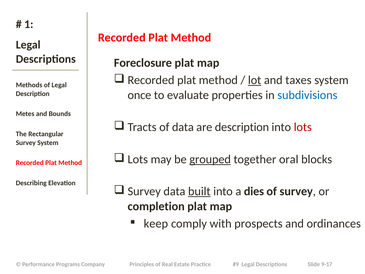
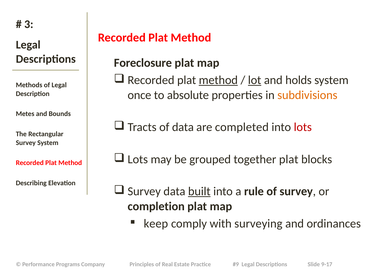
1: 1 -> 3 (29, 24)
method underline: none -> present (218, 80)
taxes: taxes -> holds (299, 80)
evaluate: evaluate -> absolute (188, 95)
subdivisions colour: blue -> orange (307, 95)
are description: description -> completed (242, 127)
grouped underline: present -> none (210, 159)
together oral: oral -> plat (289, 159)
dies: dies -> rule (254, 191)
prospects: prospects -> surveying (258, 223)
